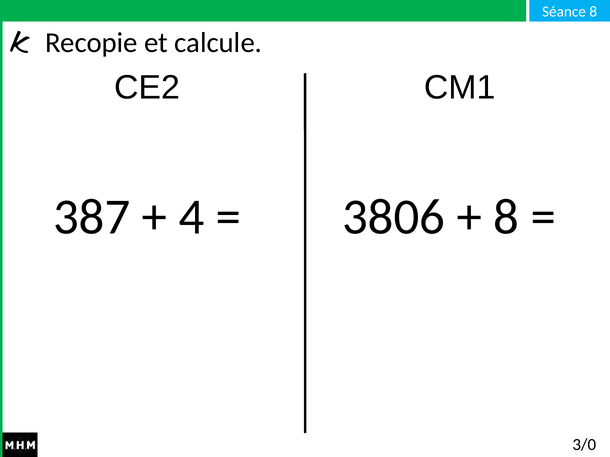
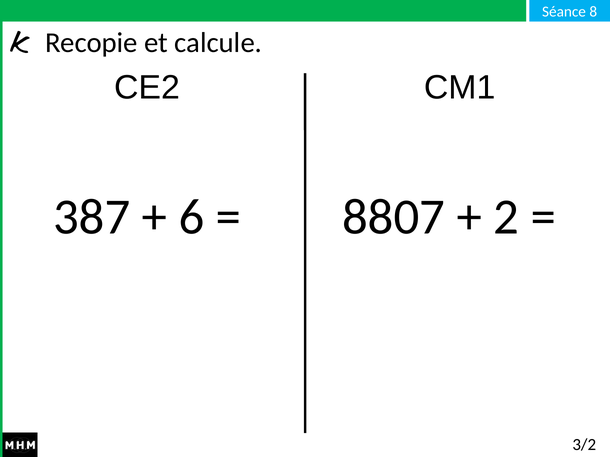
4: 4 -> 6 (192, 217)
3806: 3806 -> 8807 (394, 217)
8: 8 -> 2 (506, 217)
3/0: 3/0 -> 3/2 (584, 445)
